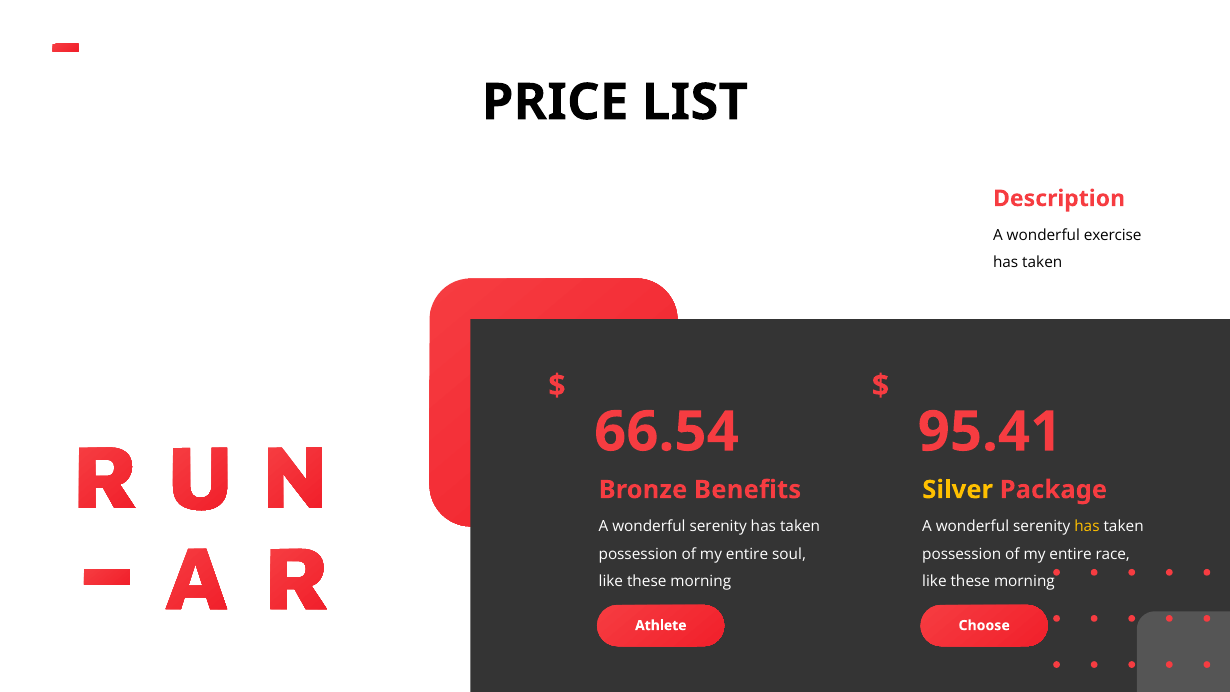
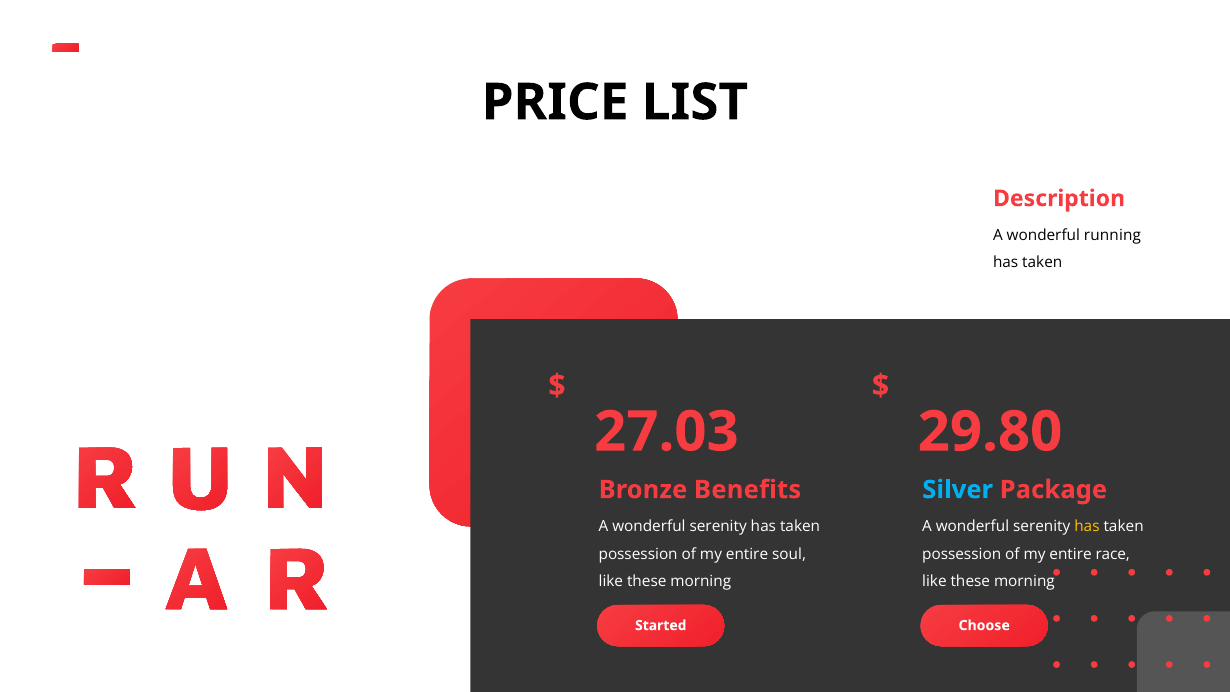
exercise: exercise -> running (1112, 235)
66.54: 66.54 -> 27.03 (666, 432)
95.41: 95.41 -> 29.80 (990, 432)
Silver colour: yellow -> light blue (958, 490)
Athlete: Athlete -> Started (661, 625)
